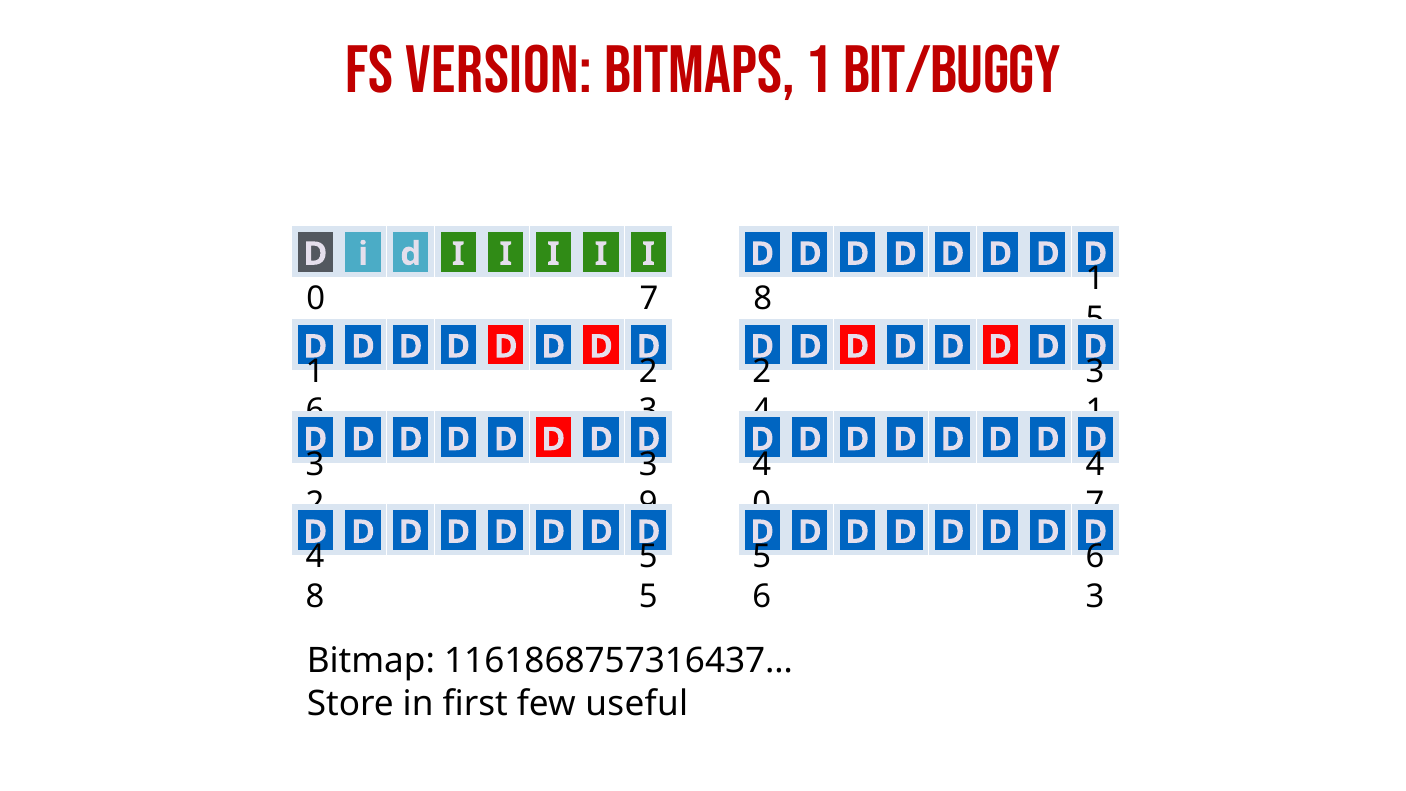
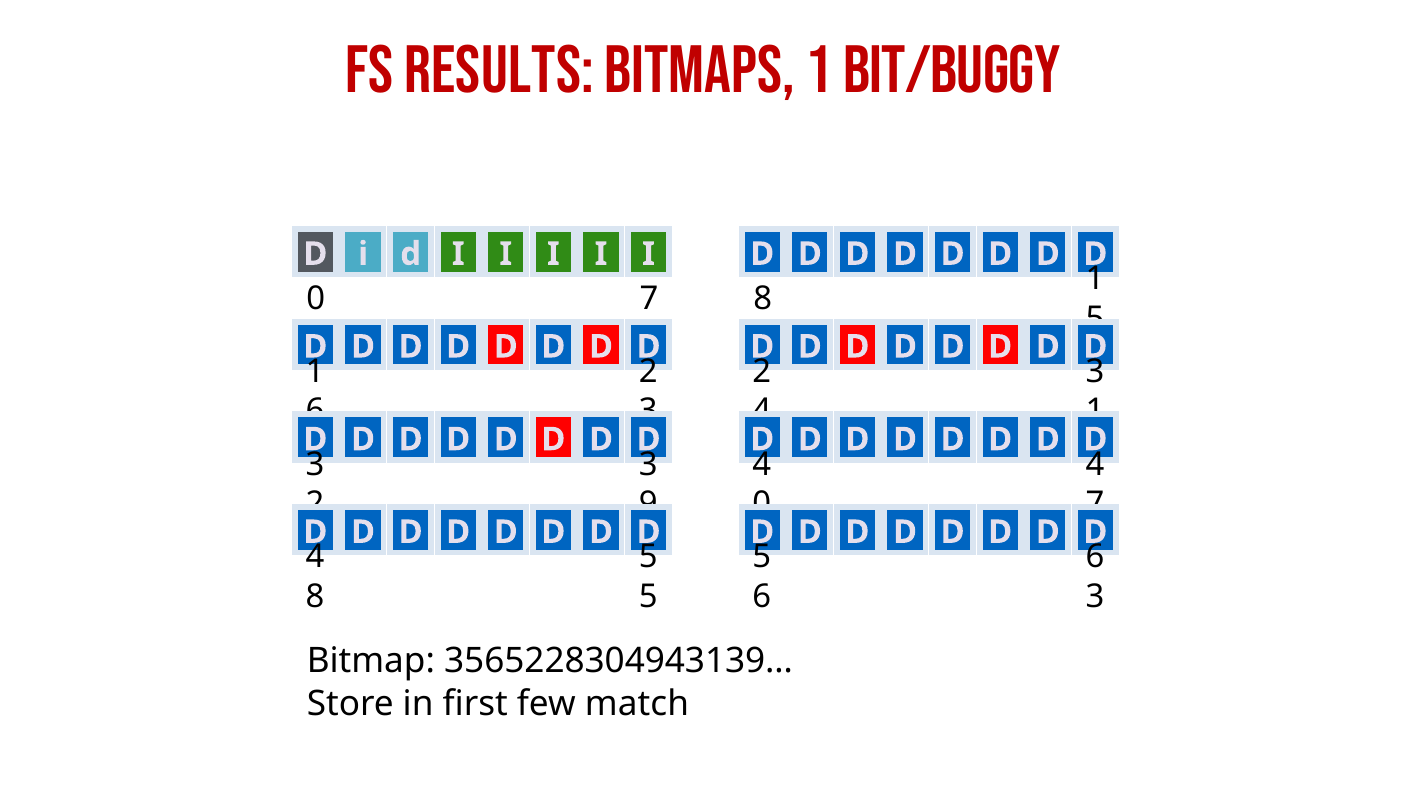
VERSION: VERSION -> RESULTS (499, 71)
1161868757316437…: 1161868757316437… -> 3565228304943139… (619, 661)
useful: useful -> match (637, 703)
